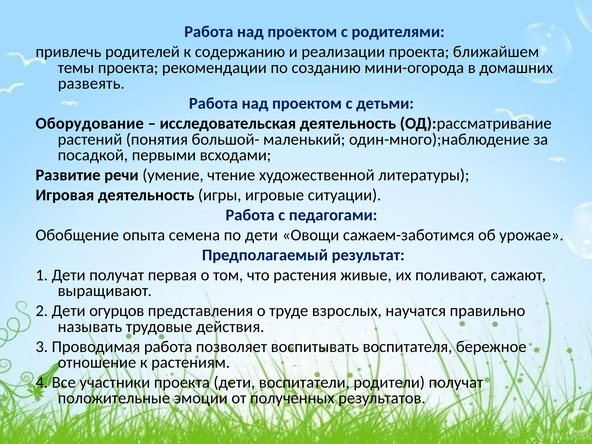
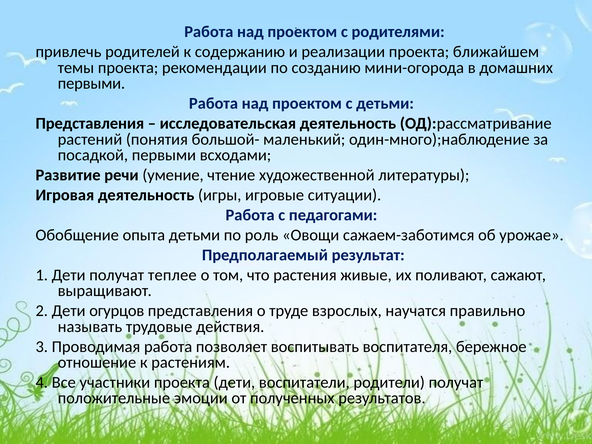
развеять: развеять -> первыми (91, 83)
Оборудование: Оборудование -> Представления (90, 123)
опыта семена: семена -> детьми (194, 235)
по дети: дети -> роль (262, 235)
первая: первая -> теплее (172, 275)
